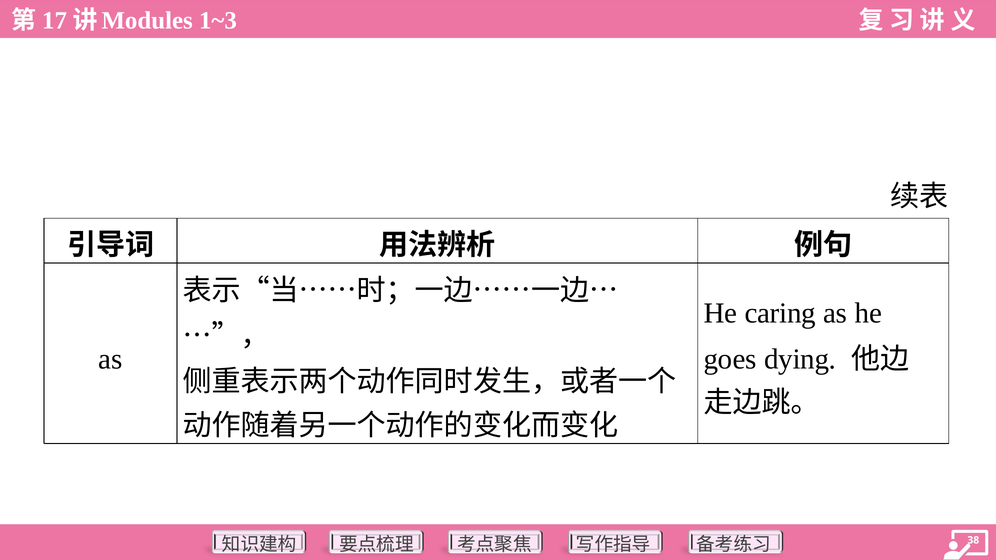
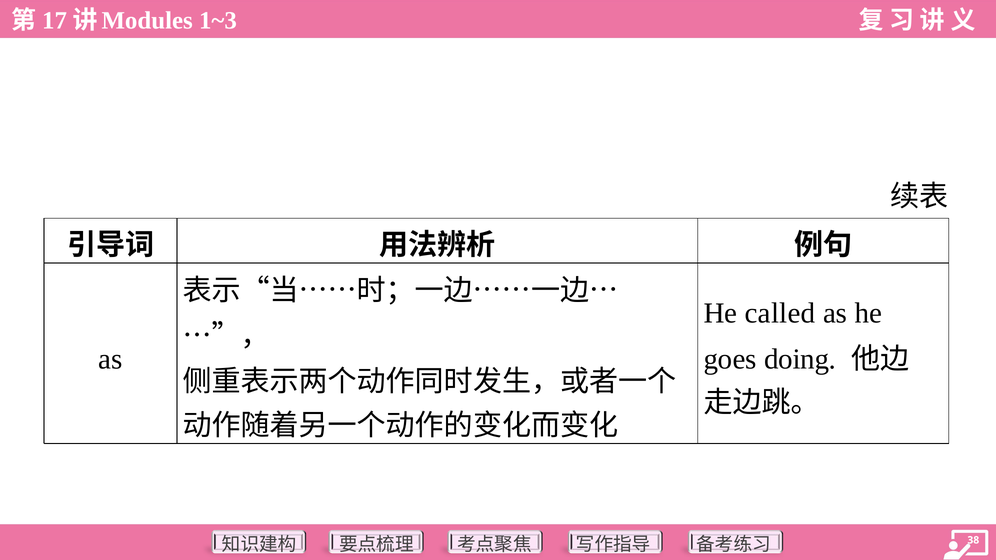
caring: caring -> called (780, 313)
dying: dying -> doing (800, 359)
